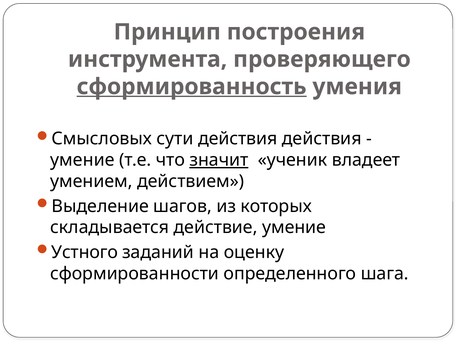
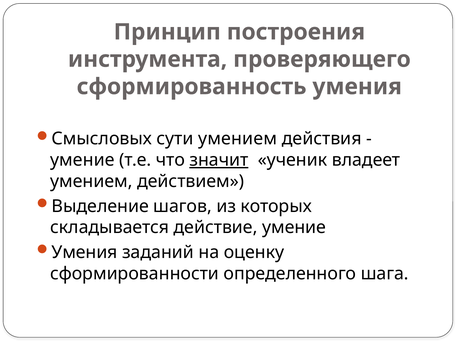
сформированность underline: present -> none (192, 87)
сути действия: действия -> умением (238, 139)
Устного: Устного -> Умения (85, 252)
